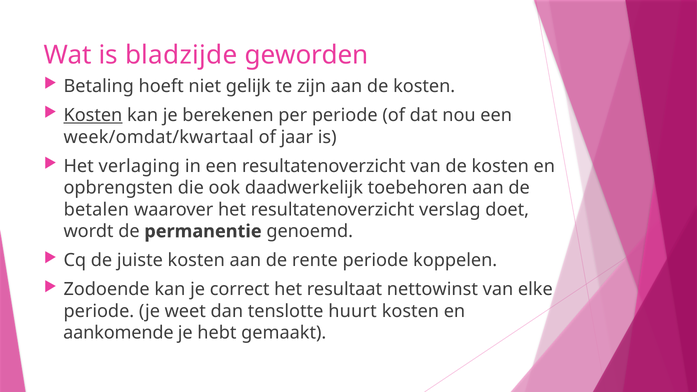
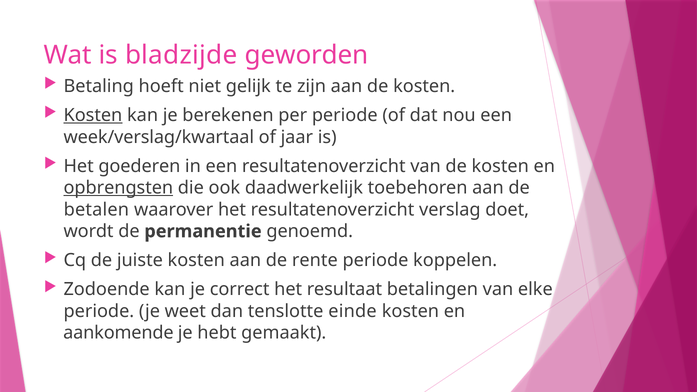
week/omdat/kwartaal: week/omdat/kwartaal -> week/verslag/kwartaal (159, 137)
verlaging: verlaging -> goederen (139, 166)
opbrengsten underline: none -> present (118, 188)
nettowinst: nettowinst -> betalingen (432, 289)
huurt: huurt -> einde (352, 311)
